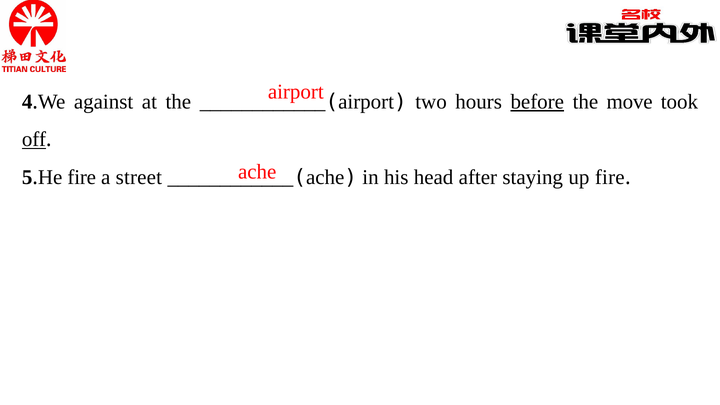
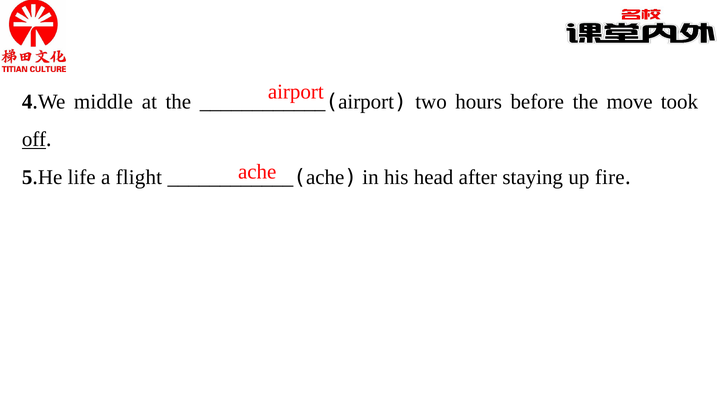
against: against -> middle (103, 102)
before underline: present -> none (537, 102)
fire: fire -> life (82, 177)
street: street -> flight (139, 177)
